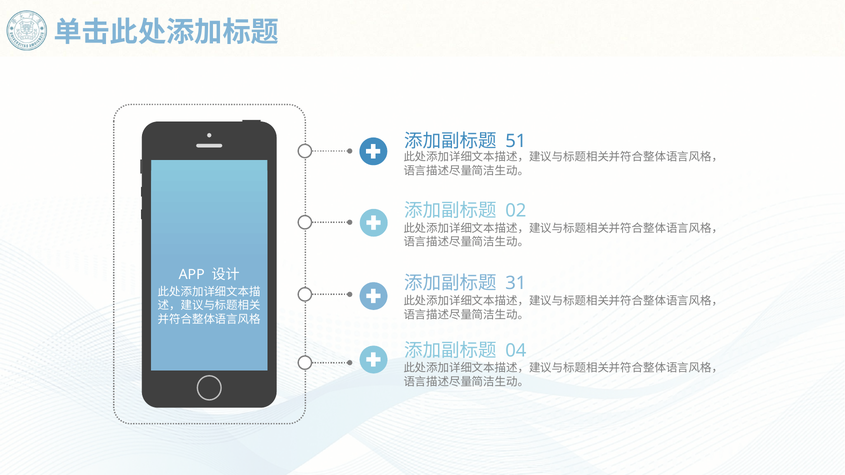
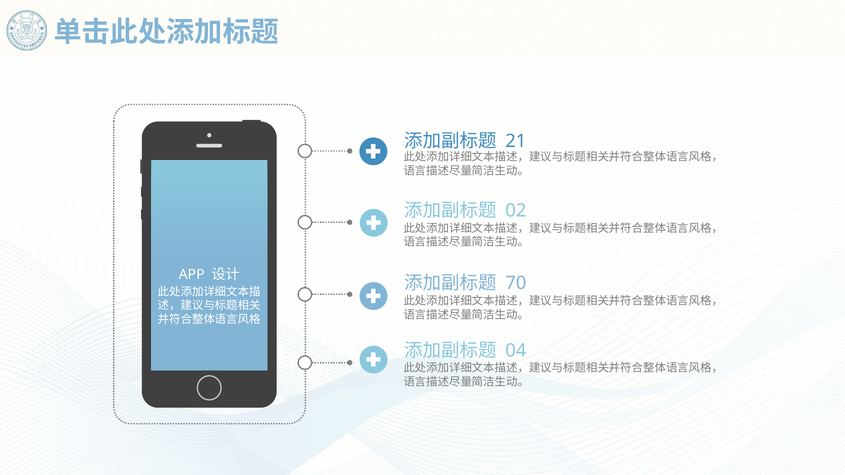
51: 51 -> 21 (516, 141)
31: 31 -> 70 (516, 284)
